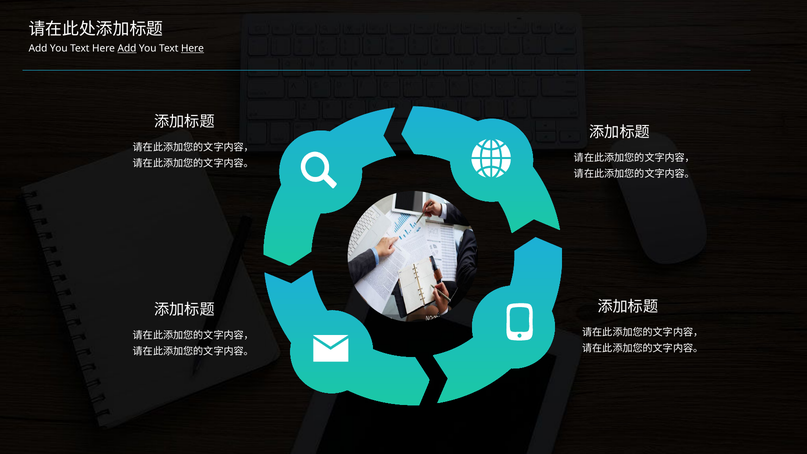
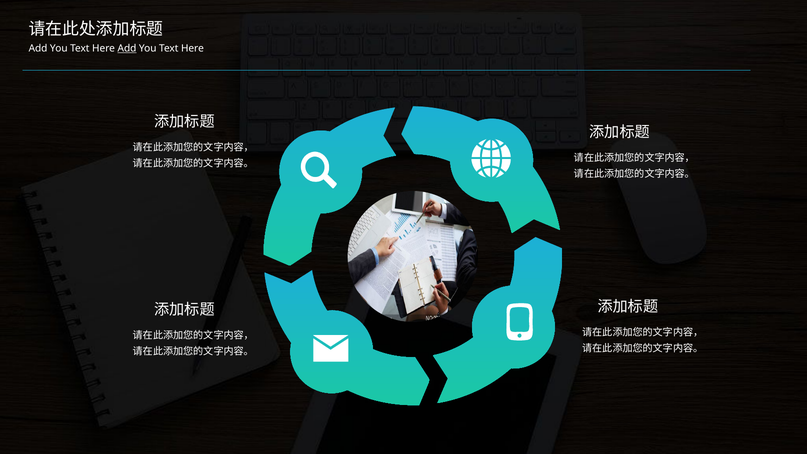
Here underline: present -> none (192, 48)
